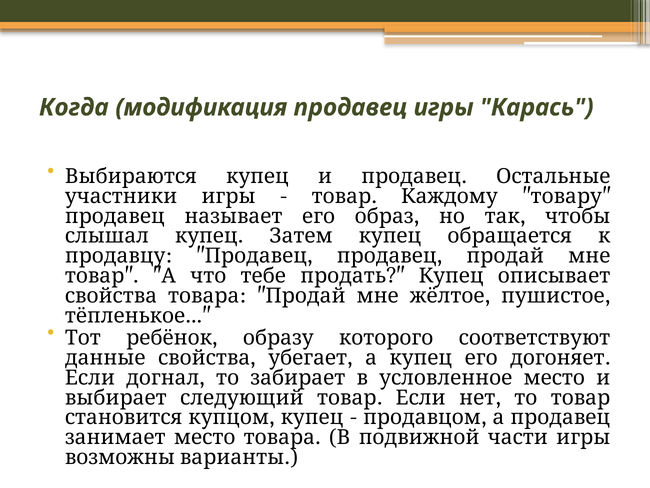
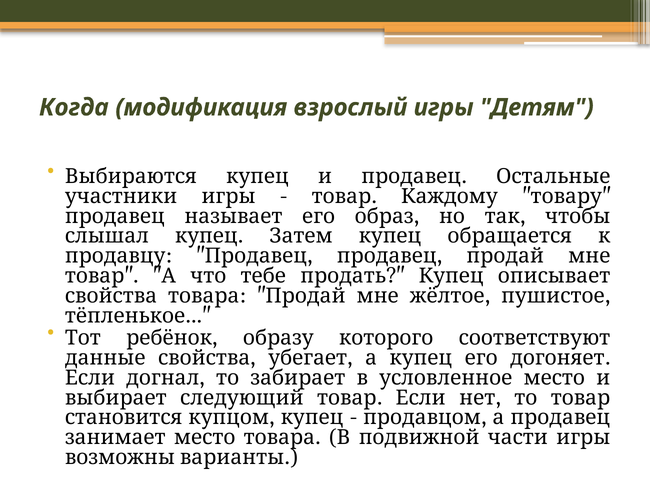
модификация продавец: продавец -> взрослый (350, 107)
Карась: Карась -> Детям (537, 107)
